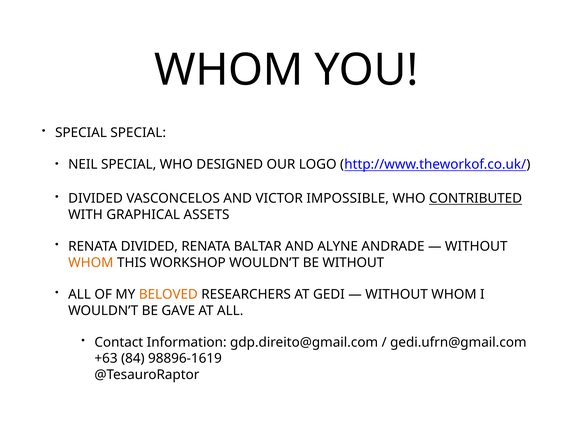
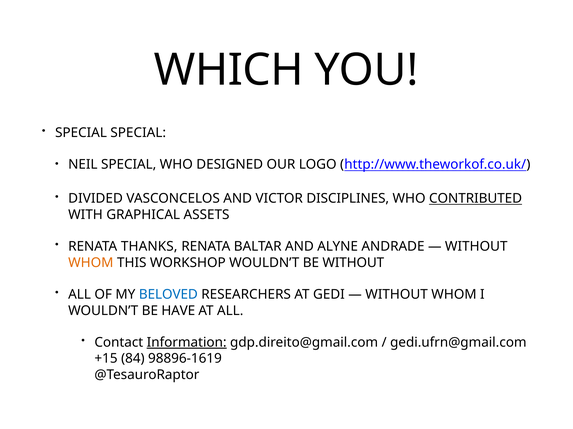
WHOM: WHOM -> WHICH (229, 70)
IMPOSSIBLE: IMPOSSIBLE -> DISCIPLINES (348, 199)
RENATA DIVIDED: DIVIDED -> THANKS (149, 247)
BELOVED colour: orange -> blue (168, 295)
GAVE: GAVE -> HAVE (178, 311)
Information underline: none -> present (187, 343)
+63: +63 -> +15 (106, 359)
